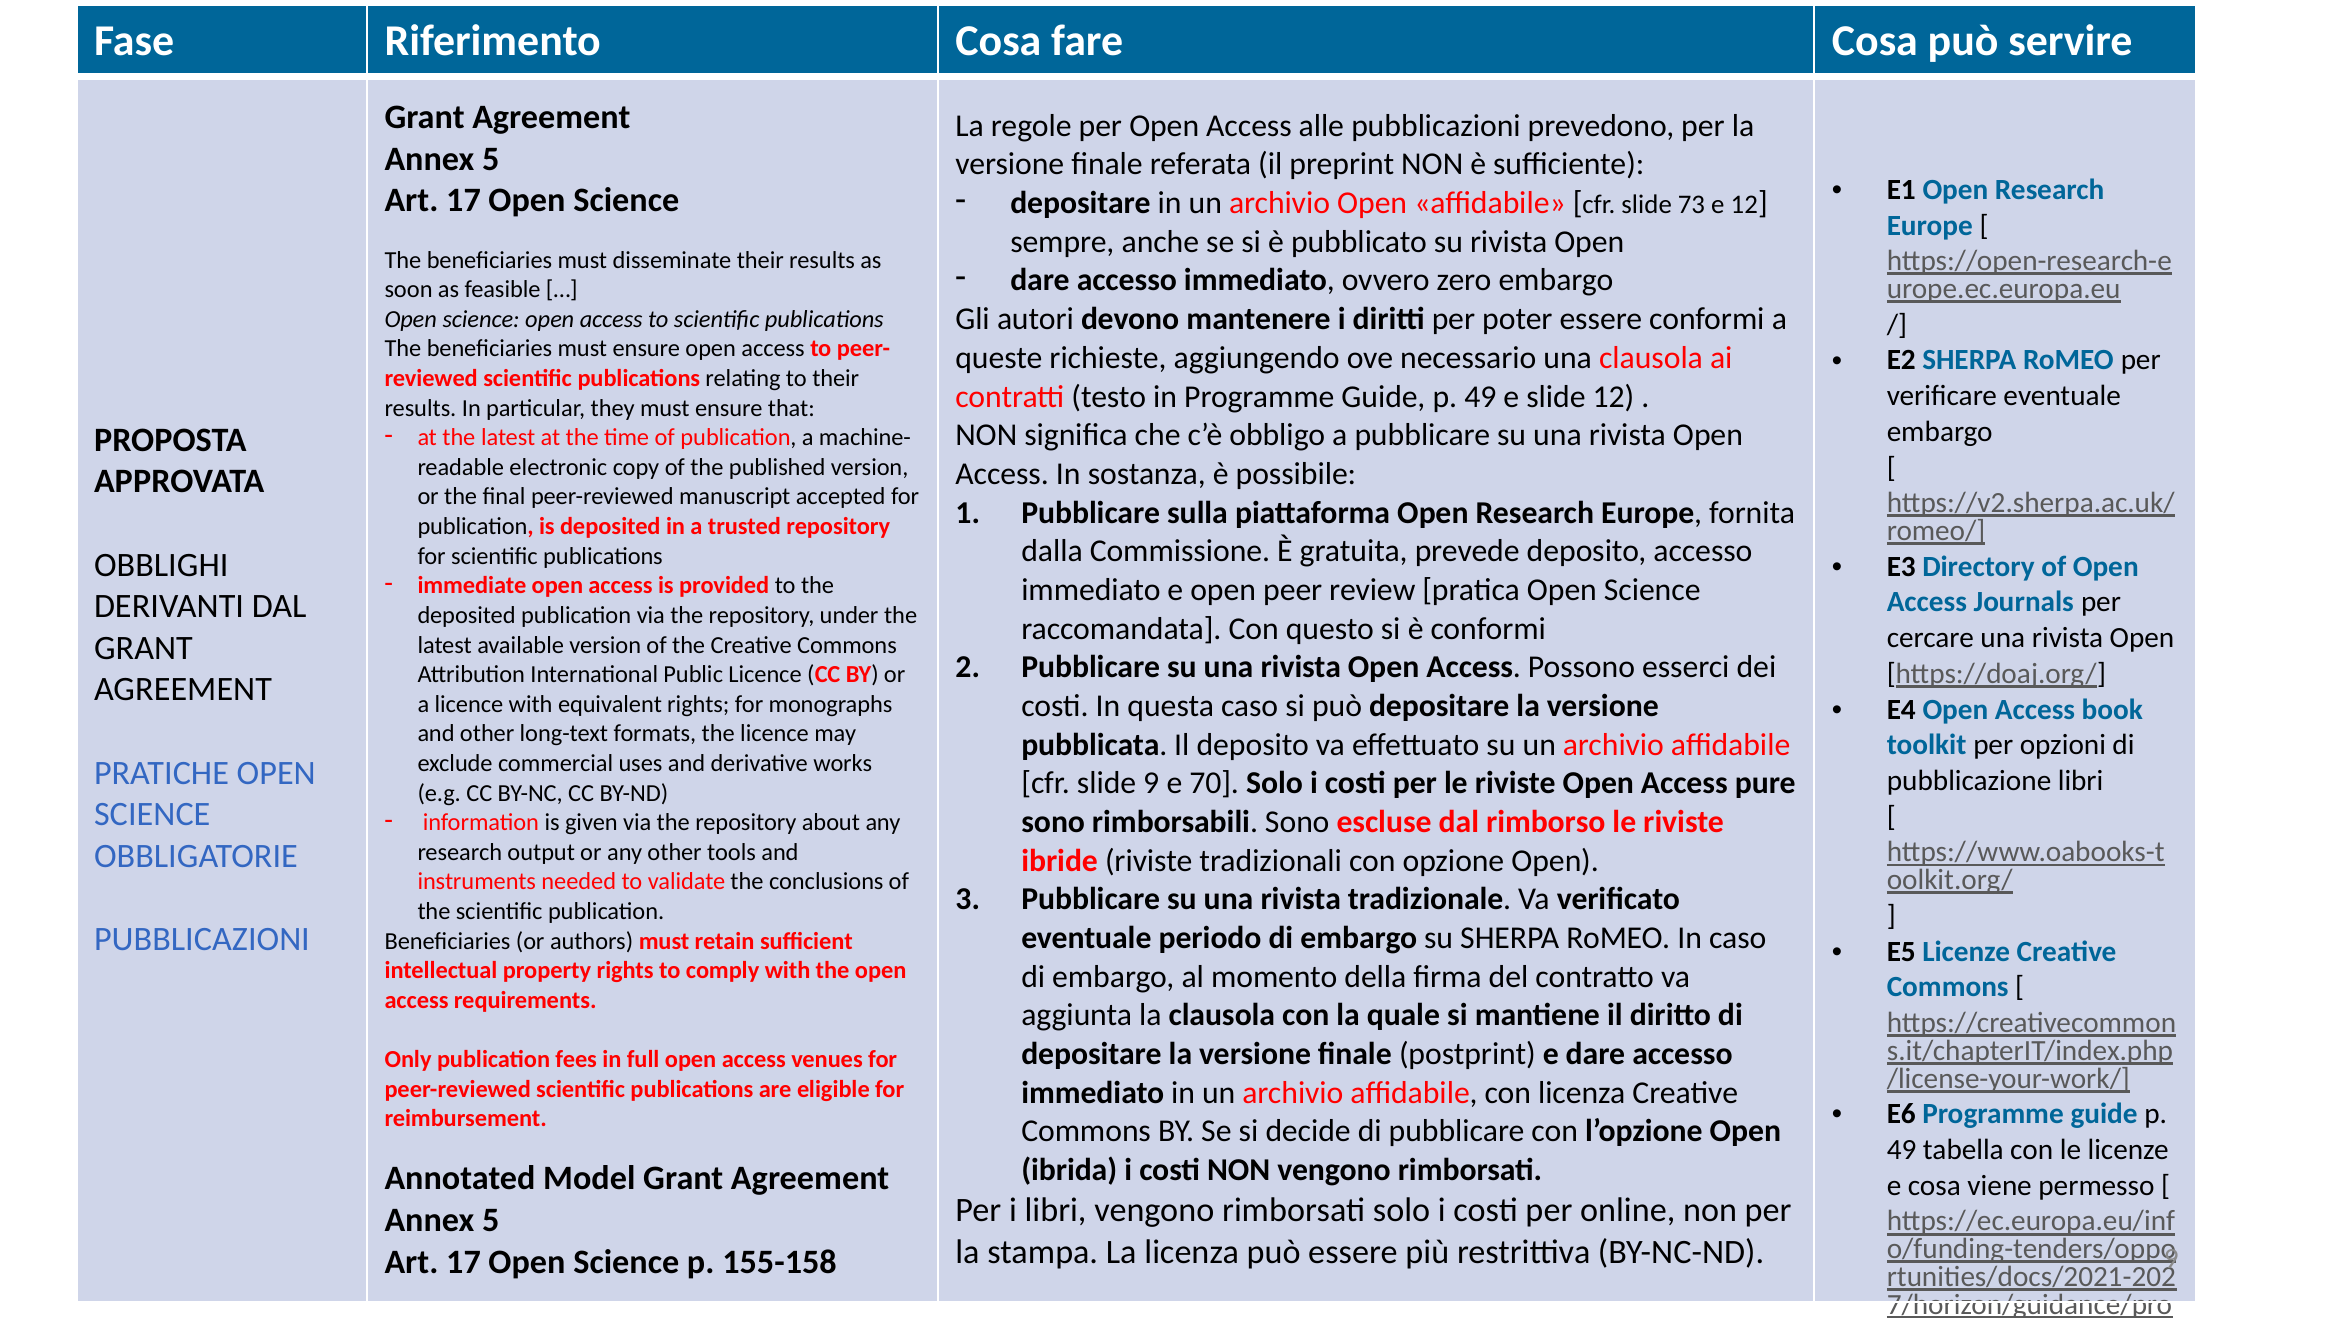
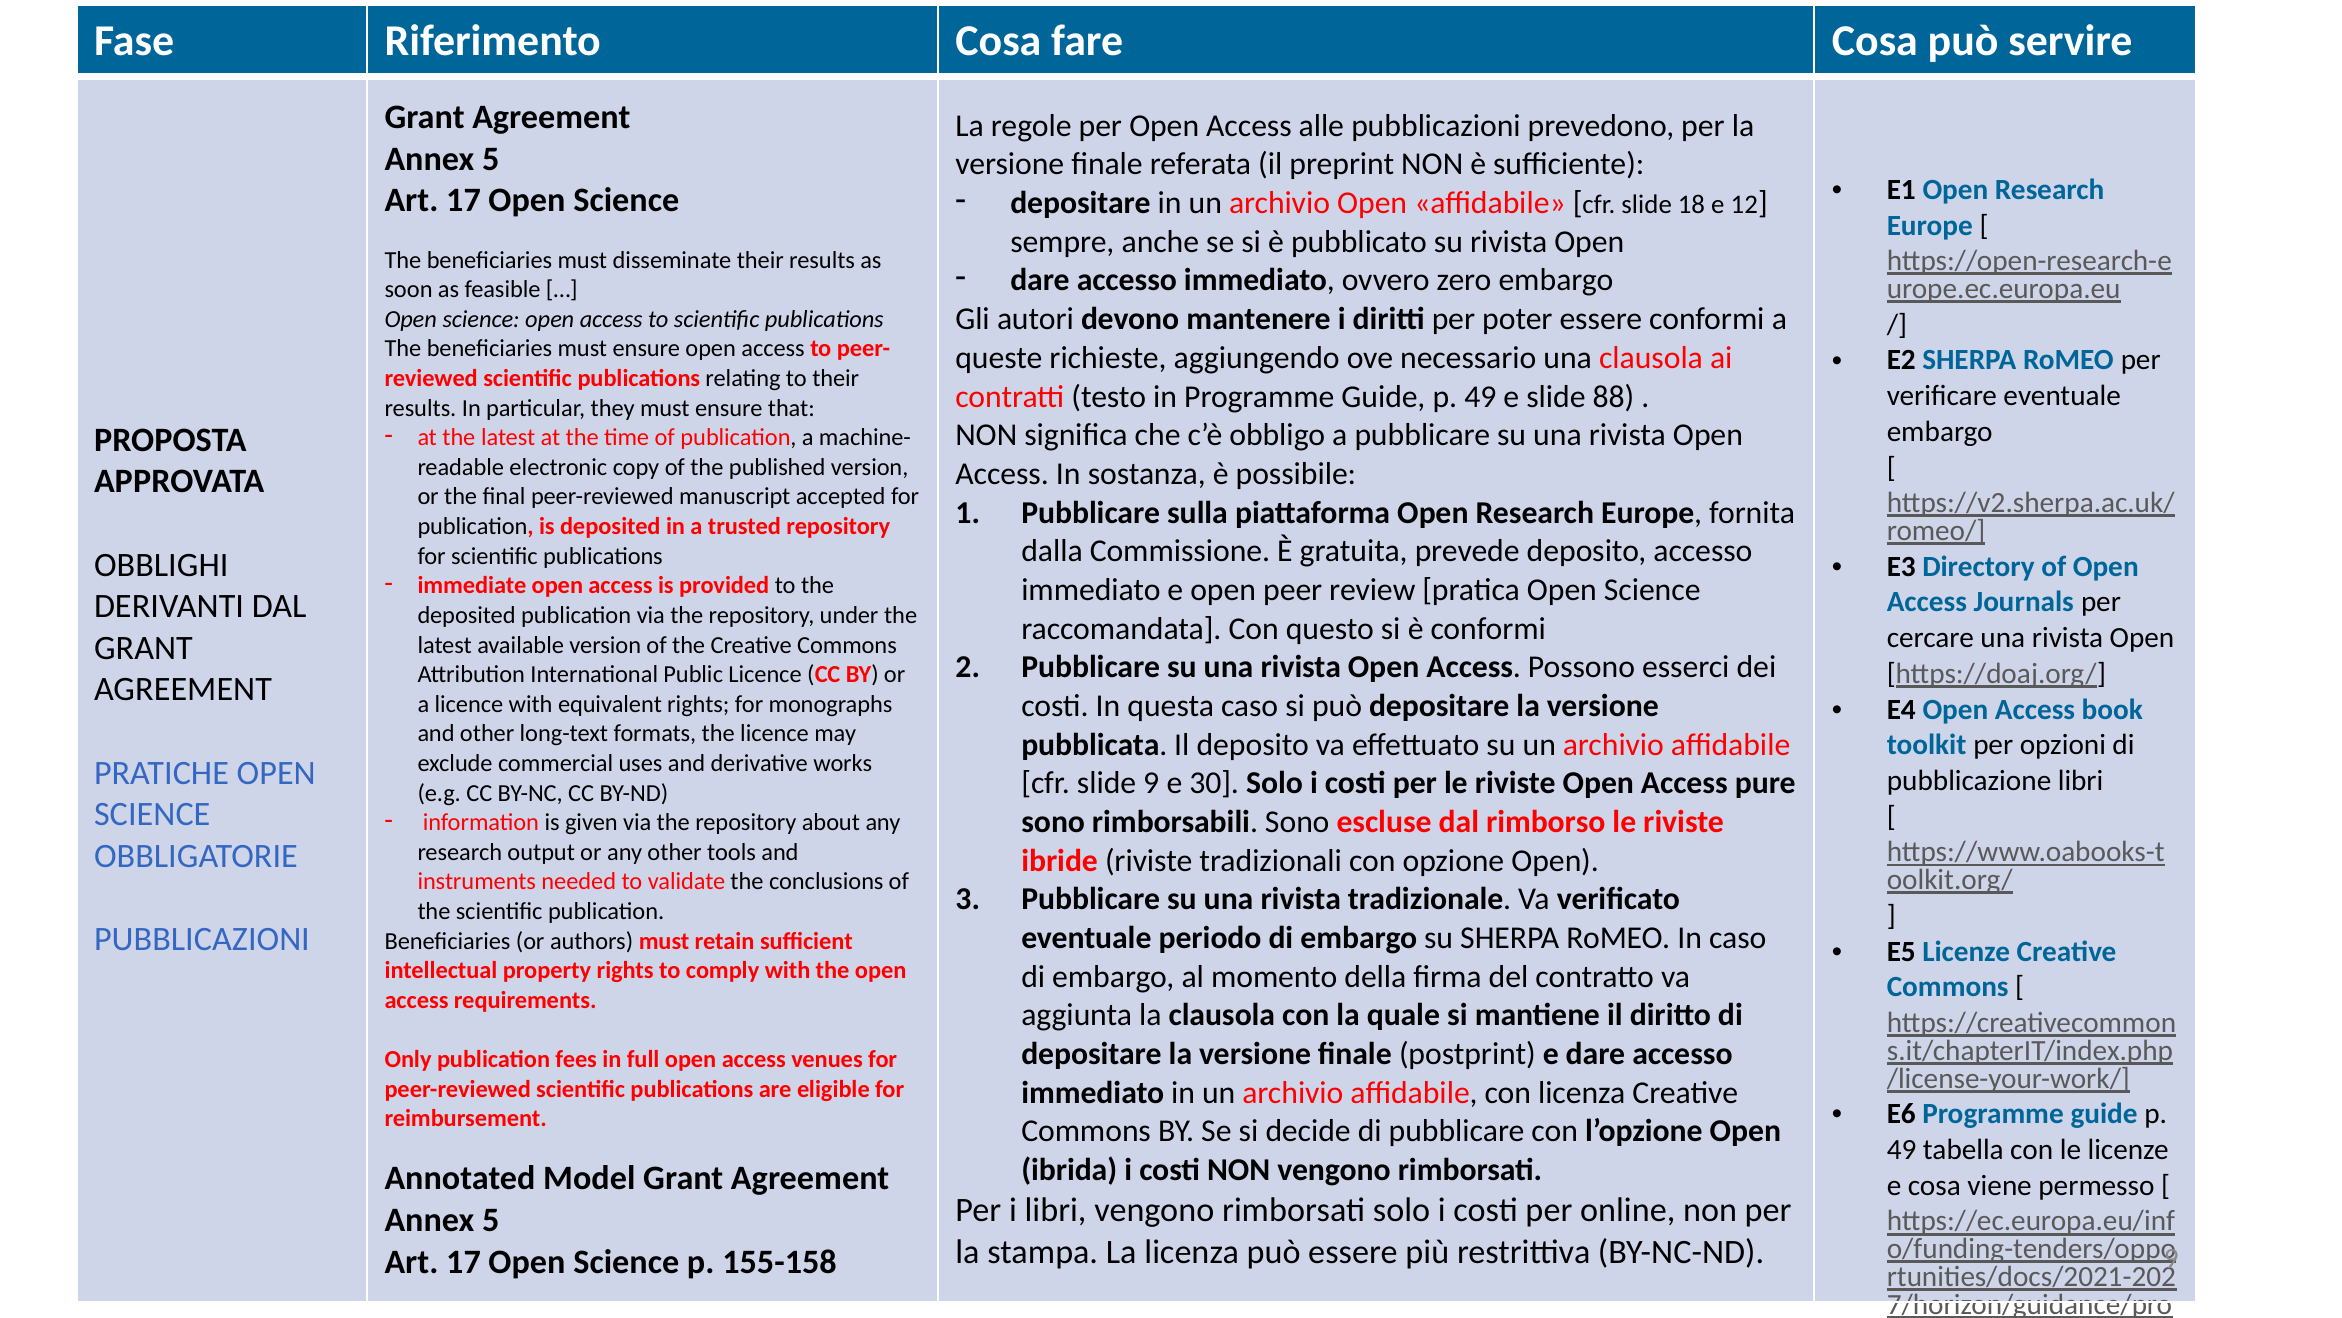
73: 73 -> 18 (1691, 205)
slide 12: 12 -> 88 (1613, 396)
70: 70 -> 30 (1214, 783)
